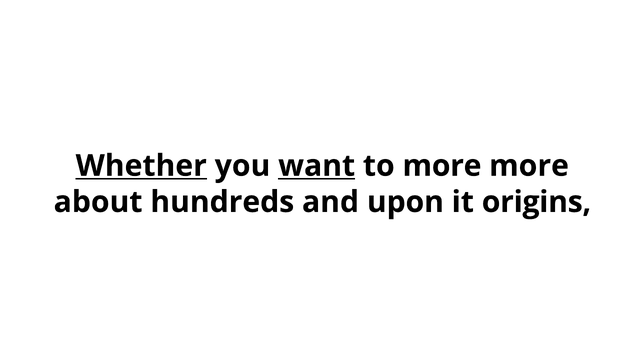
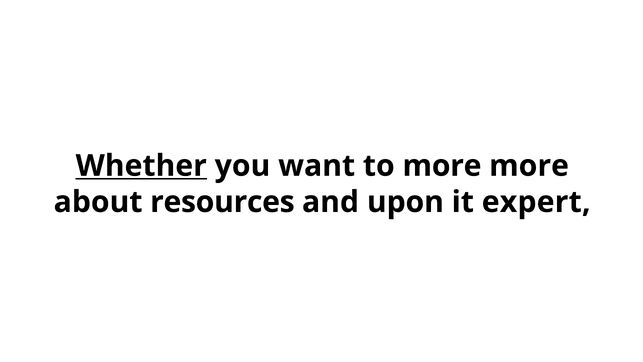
want underline: present -> none (317, 166)
hundreds: hundreds -> resources (222, 202)
origins: origins -> expert (536, 202)
